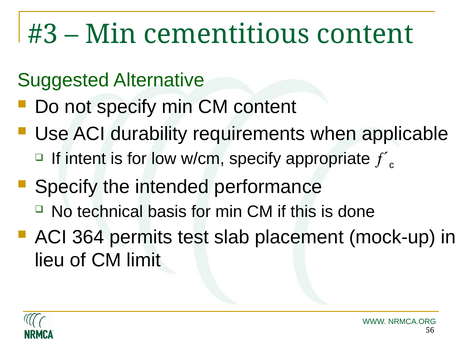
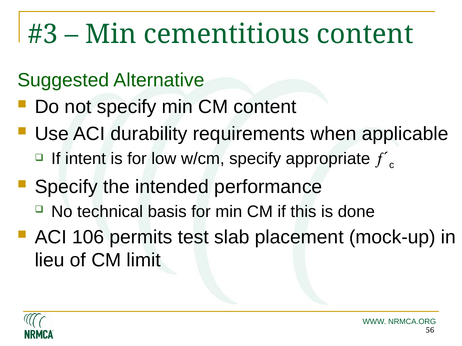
364: 364 -> 106 (88, 237)
